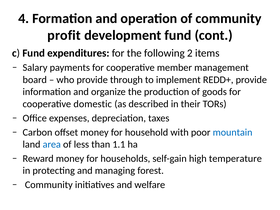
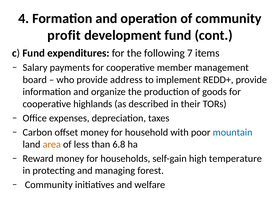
2: 2 -> 7 (190, 53)
through: through -> address (126, 80)
domestic: domestic -> highlands (93, 104)
area colour: blue -> orange (52, 144)
1.1: 1.1 -> 6.8 (119, 144)
